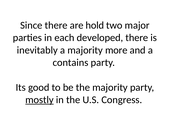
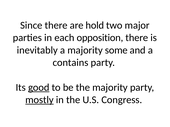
developed: developed -> opposition (100, 38)
more: more -> some (116, 50)
good underline: none -> present (39, 88)
